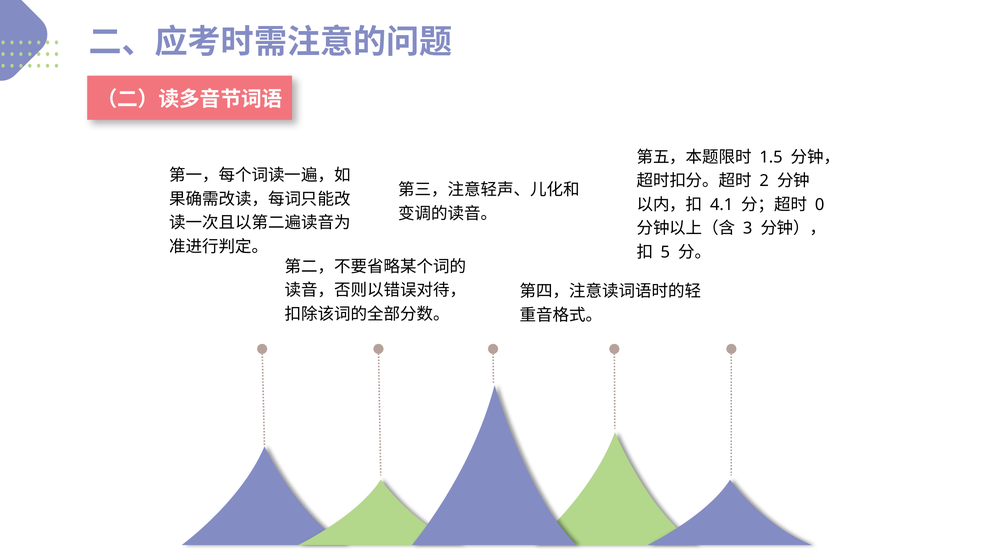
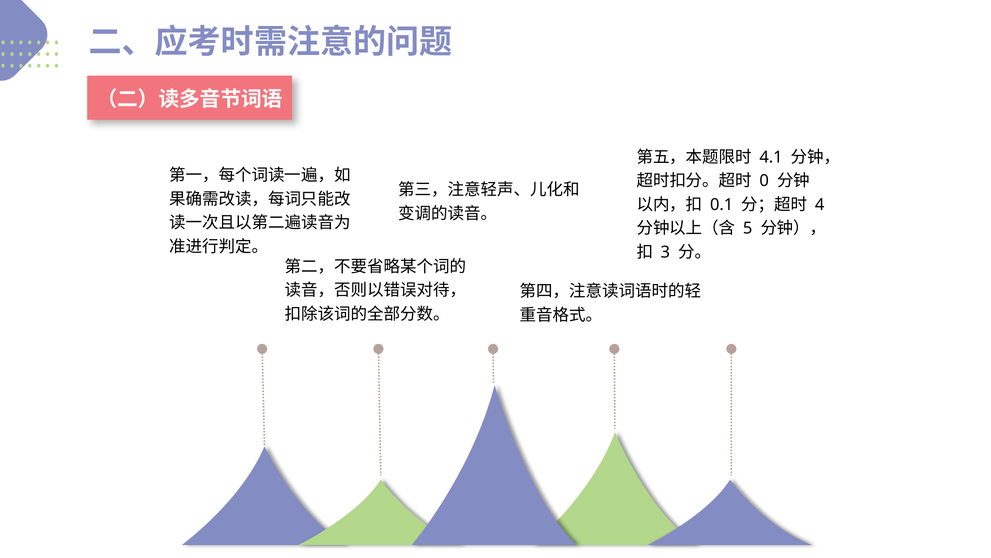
1.5: 1.5 -> 4.1 (771, 157)
2: 2 -> 0 (764, 181)
4.1: 4.1 -> 0.1 (722, 204)
0: 0 -> 4 (820, 204)
3: 3 -> 5 (748, 228)
5: 5 -> 3 (665, 252)
